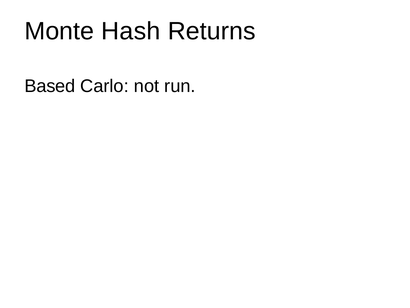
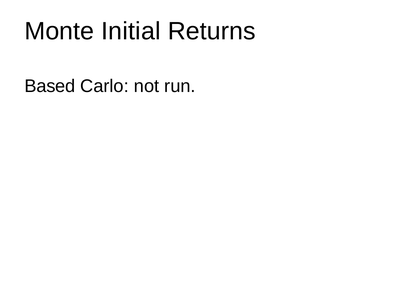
Hash: Hash -> Initial (131, 31)
